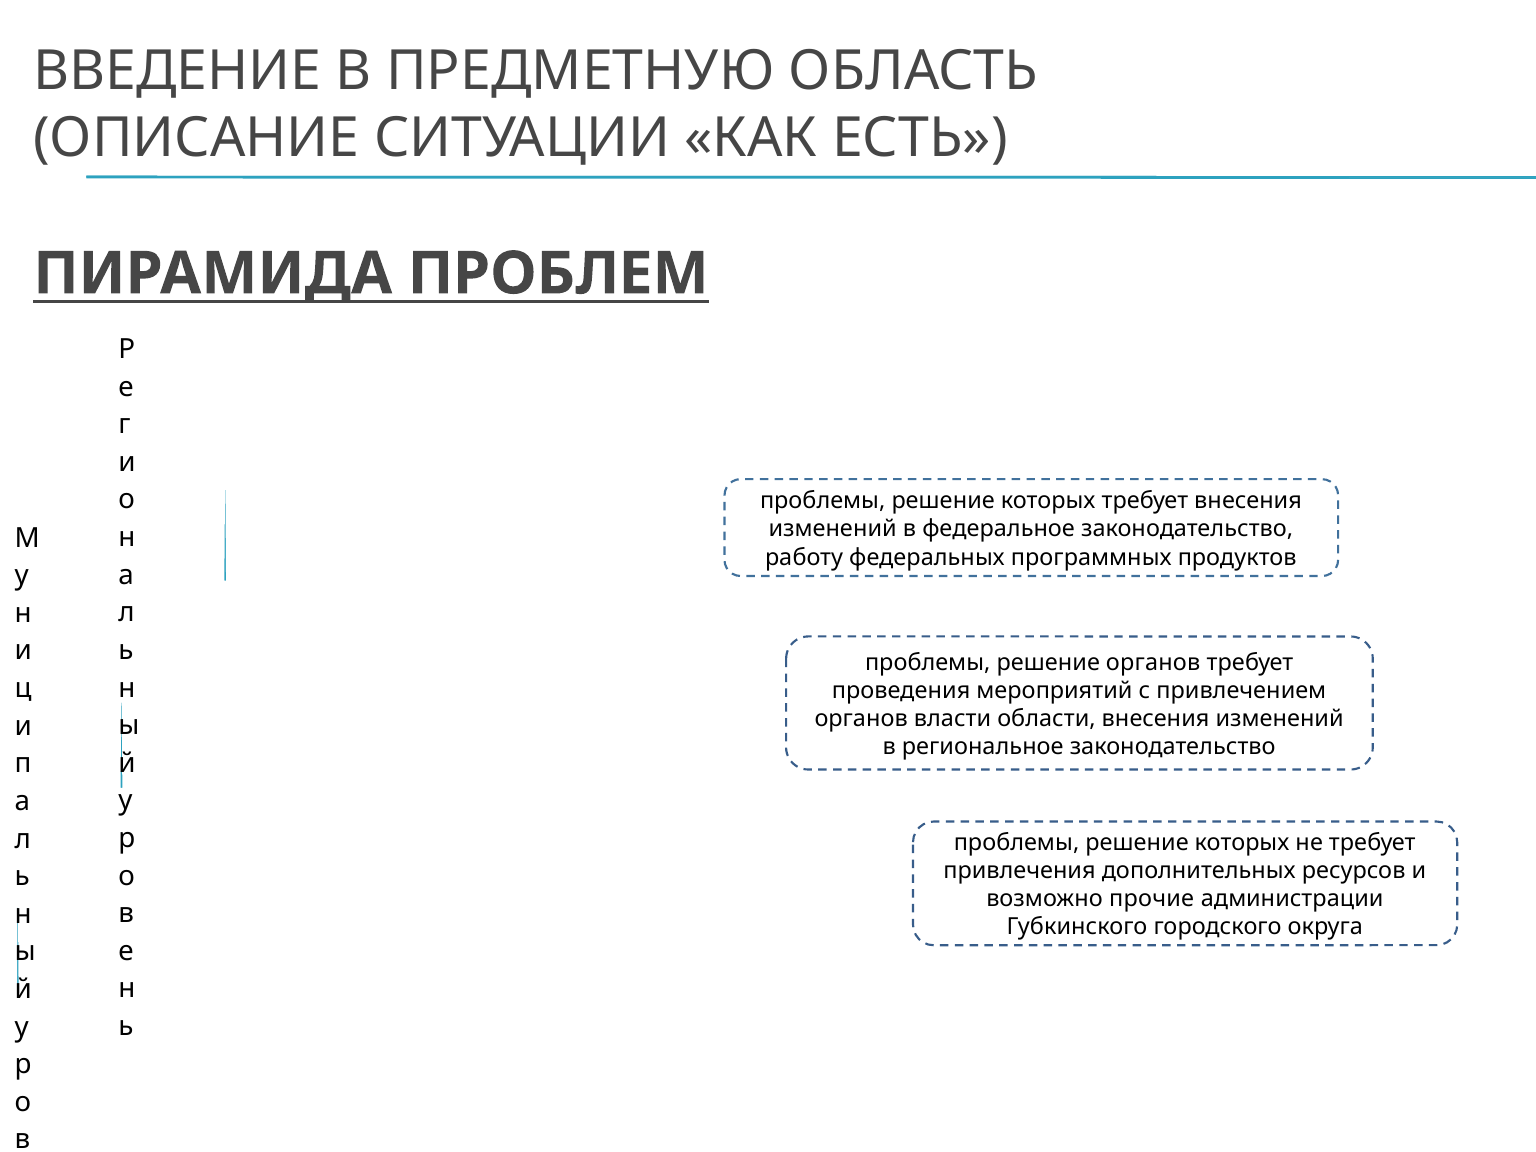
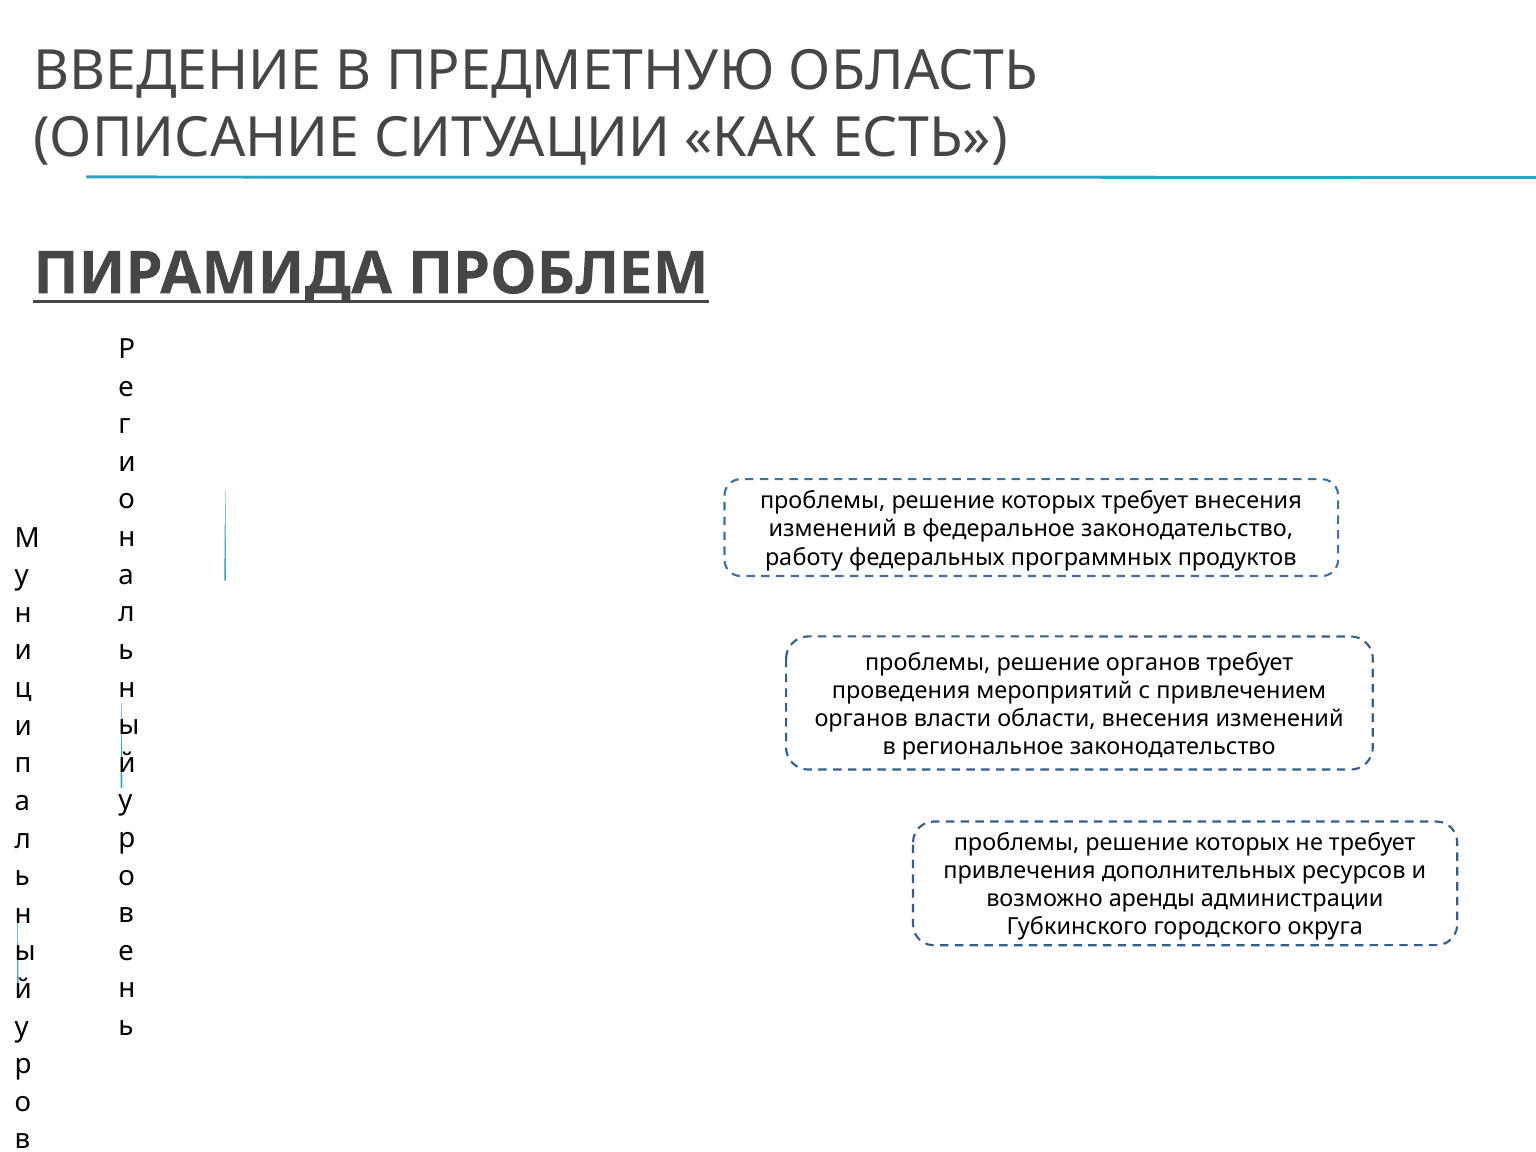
прочие: прочие -> аренды (1152, 899)
